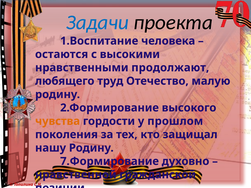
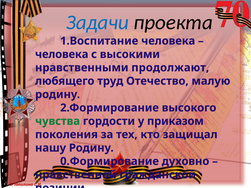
остаются: остаются -> человека (62, 54)
чувства colour: orange -> green (58, 121)
прошлом: прошлом -> приказом (175, 121)
7.Формирование: 7.Формирование -> 0.Формирование (110, 161)
